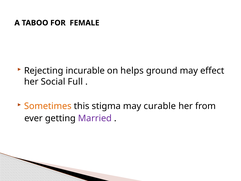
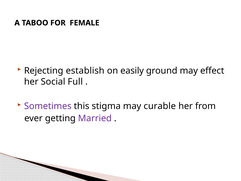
incurable: incurable -> establish (85, 71)
helps: helps -> easily (132, 71)
Sometimes colour: orange -> purple (48, 106)
